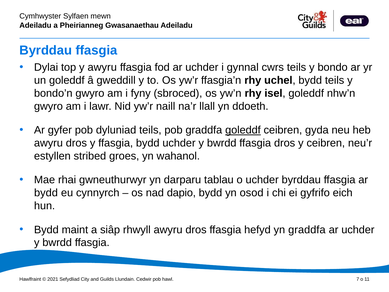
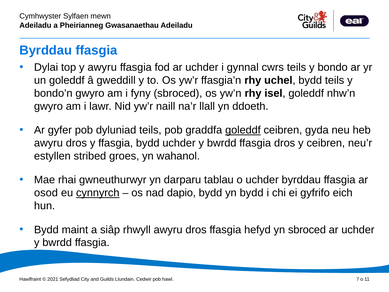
bydd: bydd -> osod (46, 193)
cynnyrch underline: none -> present (98, 193)
yn osod: osod -> bydd (252, 193)
yn graddfa: graddfa -> sbroced (307, 229)
